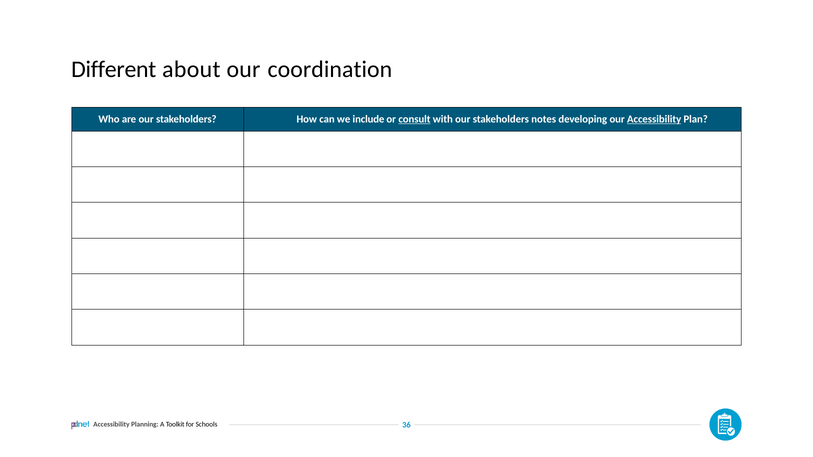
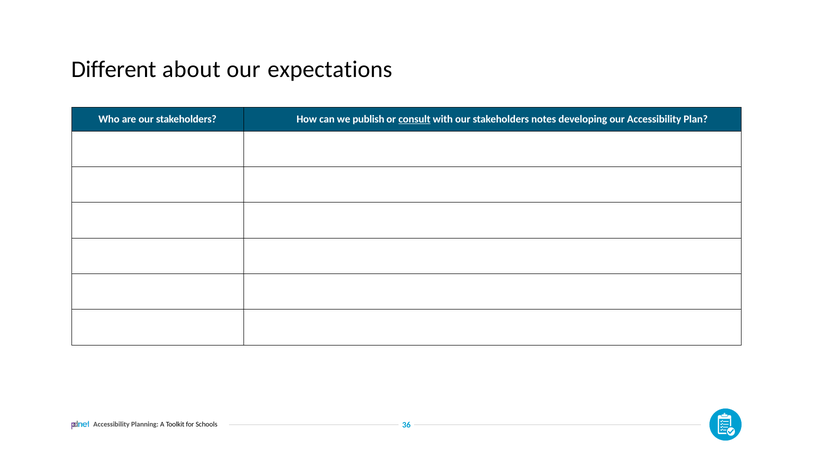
coordination: coordination -> expectations (330, 70)
include: include -> publish (368, 119)
Accessibility underline: present -> none (654, 119)
